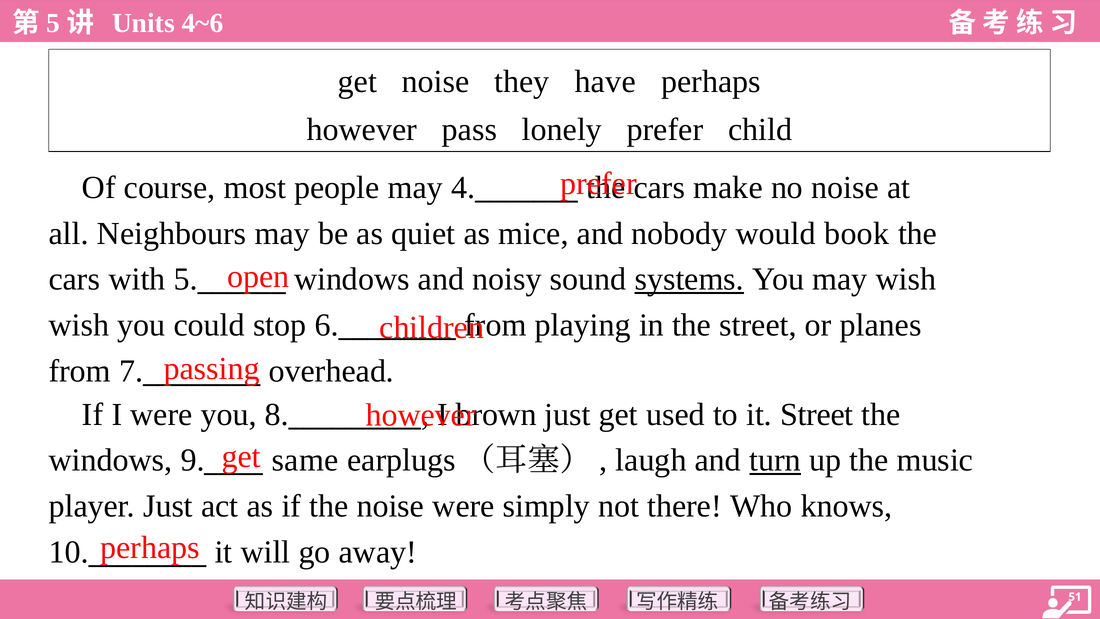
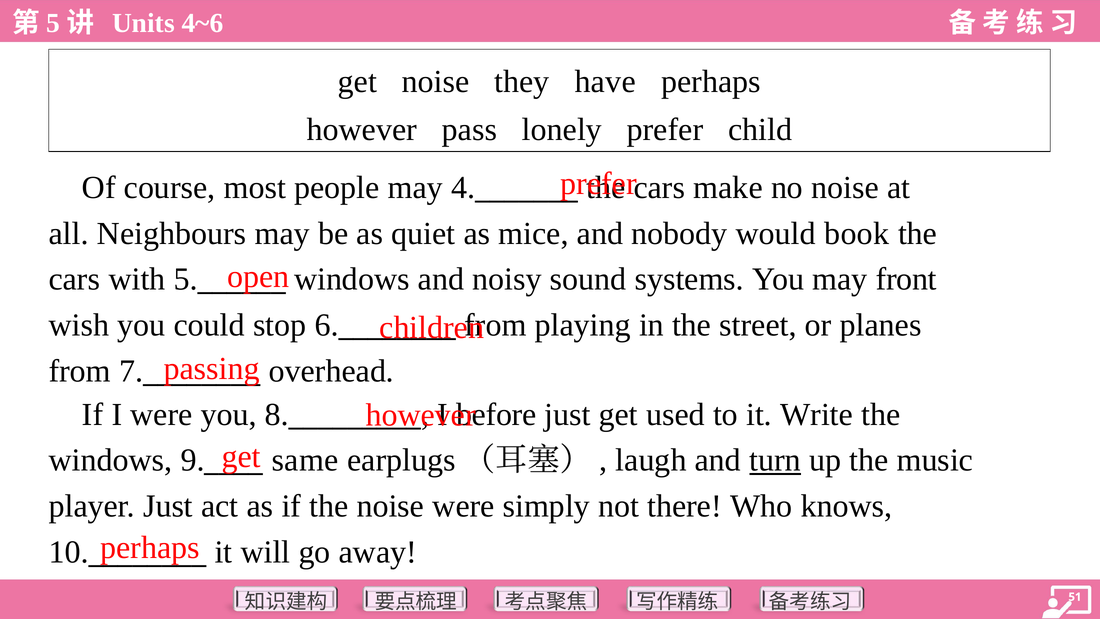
systems underline: present -> none (689, 279)
may wish: wish -> front (906, 279)
brown: brown -> before (496, 414)
it Street: Street -> Write (817, 414)
